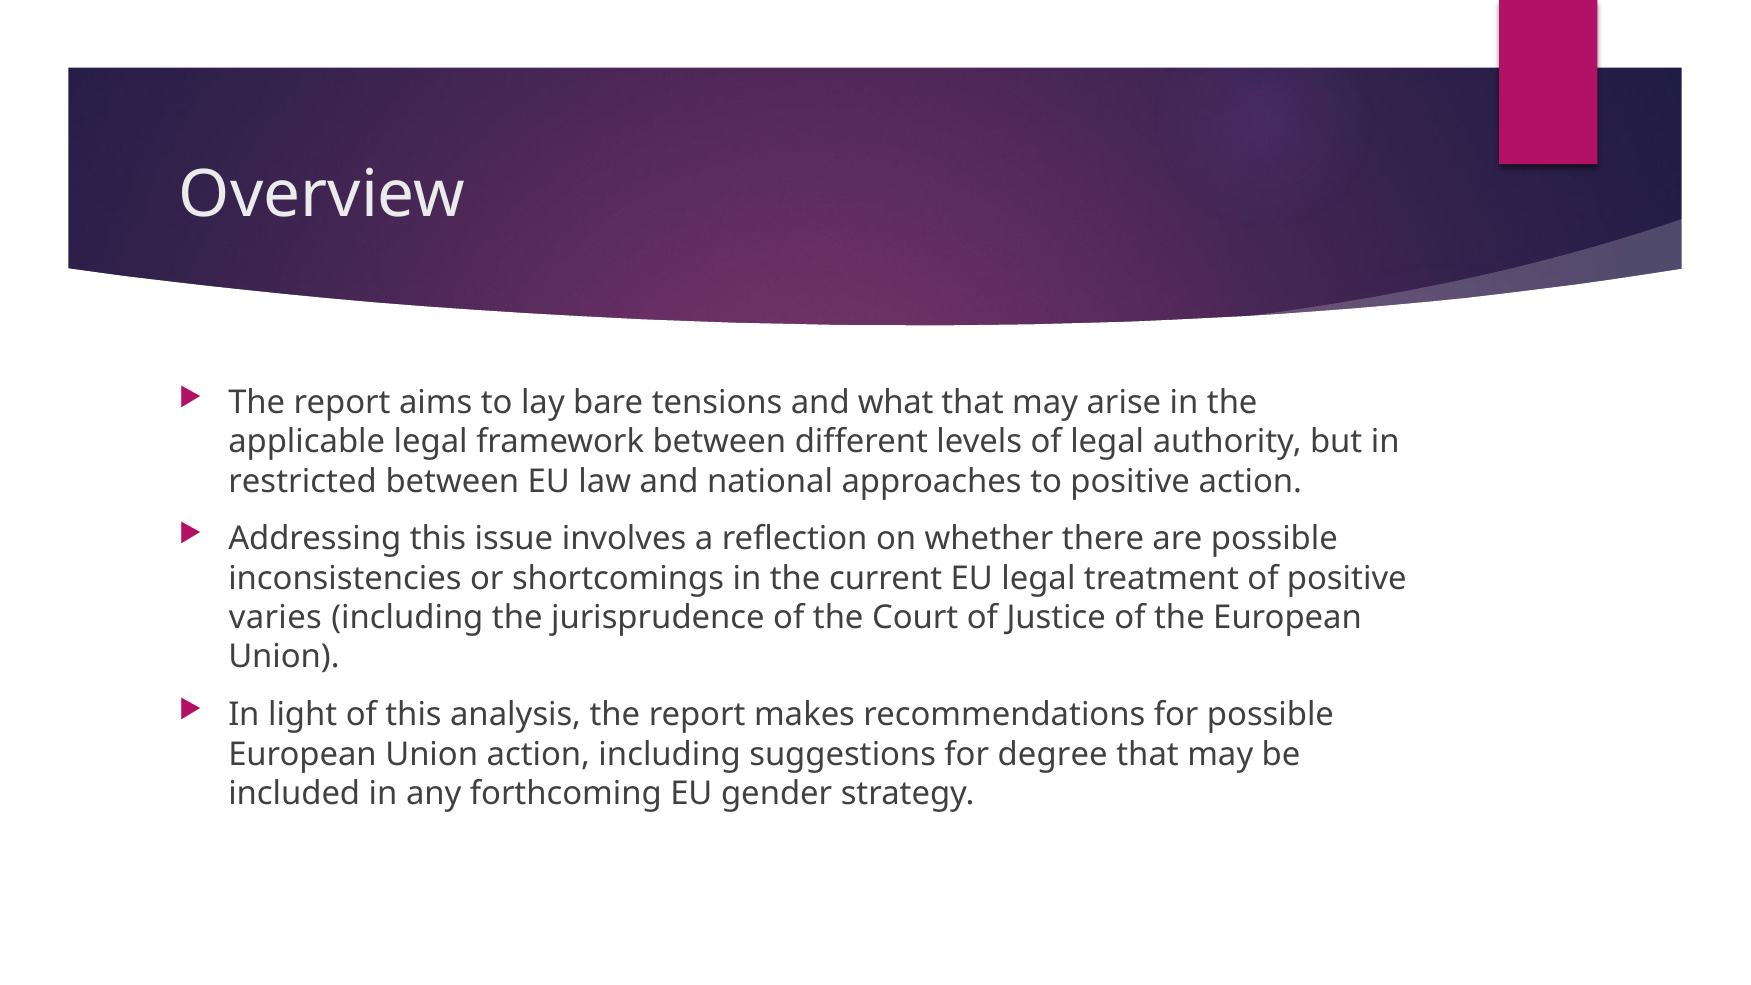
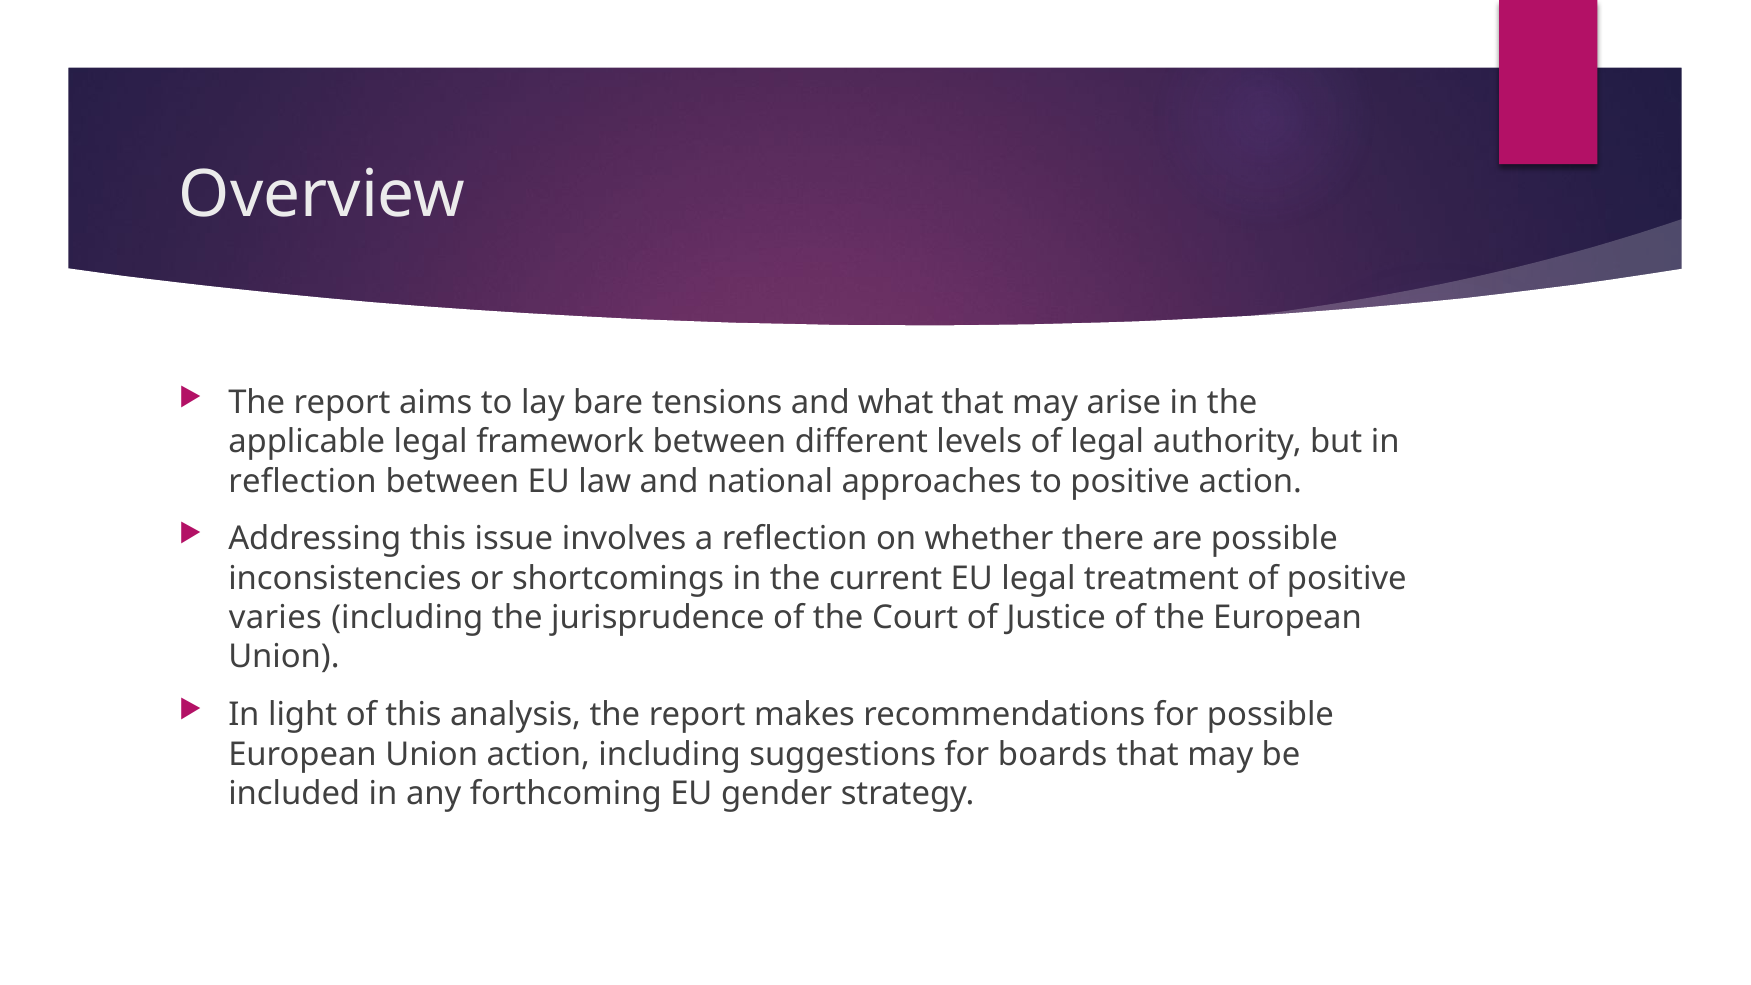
restricted: restricted -> reflection (303, 481)
degree: degree -> boards (1053, 754)
